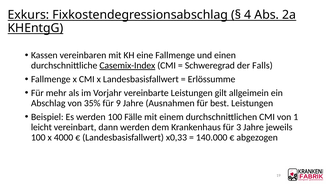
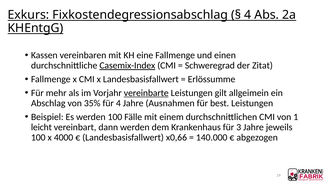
Falls: Falls -> Zitat (262, 66)
vereinbarte underline: none -> present (146, 93)
für 9: 9 -> 4 (118, 103)
x0,33: x0,33 -> x0,66 (176, 137)
